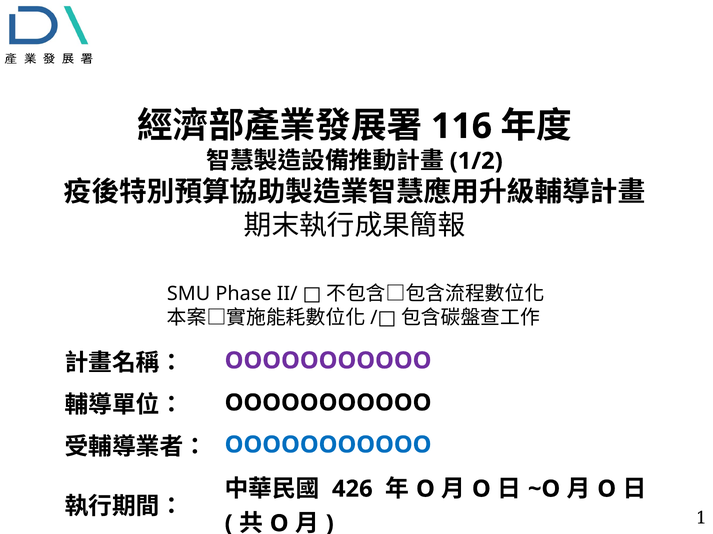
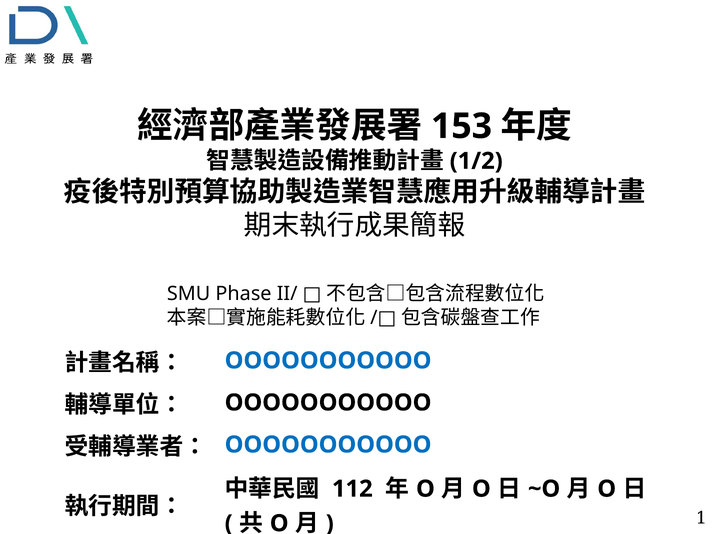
116: 116 -> 153 (462, 126)
OOOOOOOOOOO colour: purple -> blue (328, 361)
426: 426 -> 112 (352, 490)
